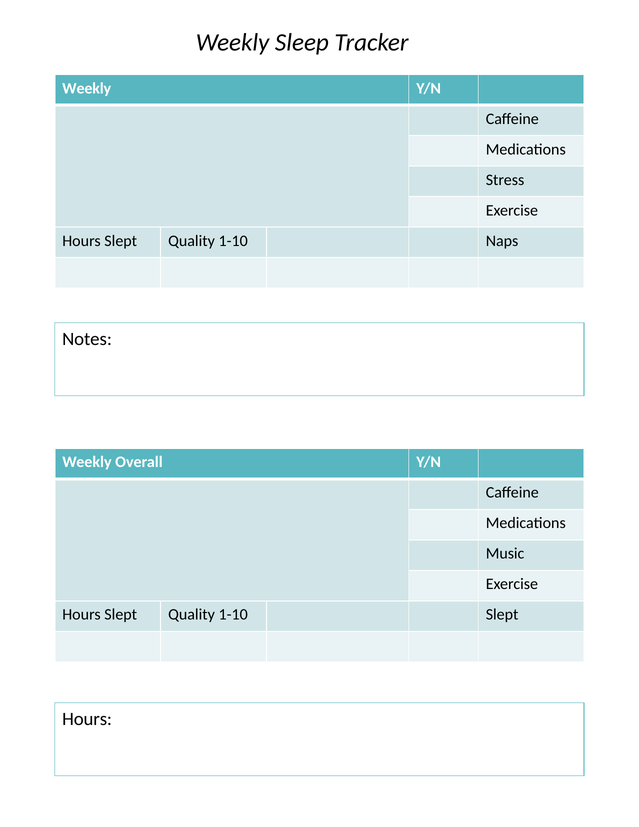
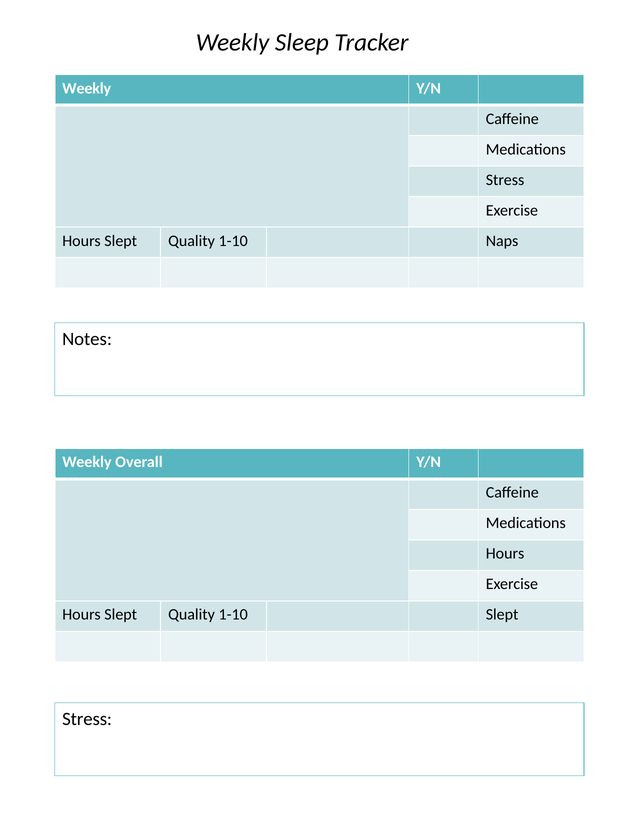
Music: Music -> Hours (505, 554)
Hours: Hours -> Stress (87, 719)
